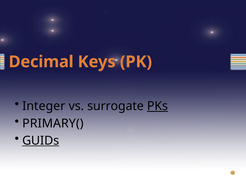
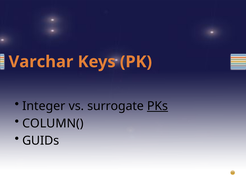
Decimal: Decimal -> Varchar (41, 62)
PRIMARY(: PRIMARY( -> COLUMN( (53, 123)
GUIDs underline: present -> none (41, 140)
